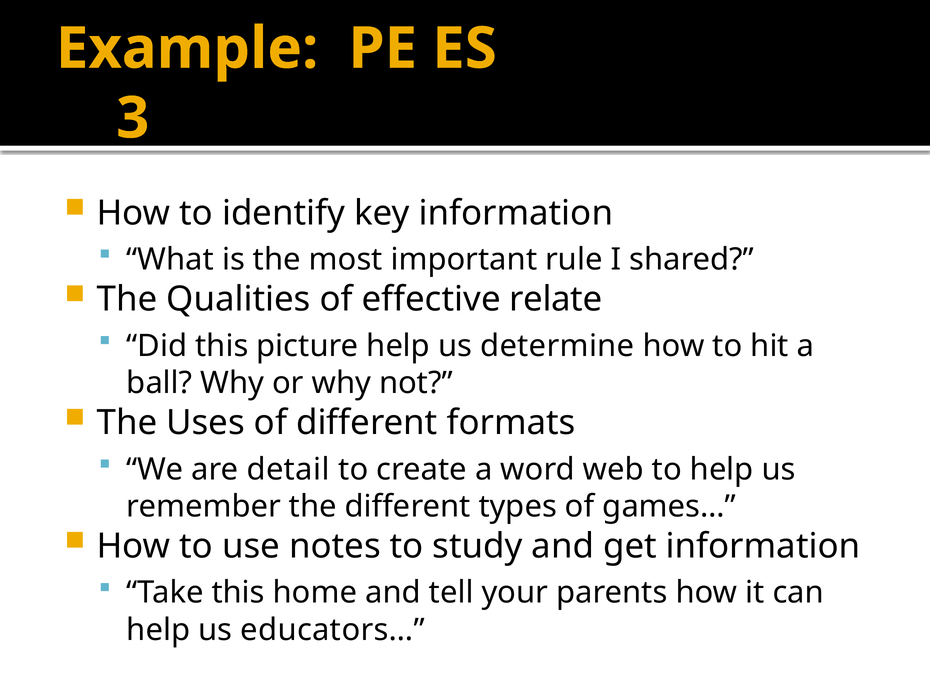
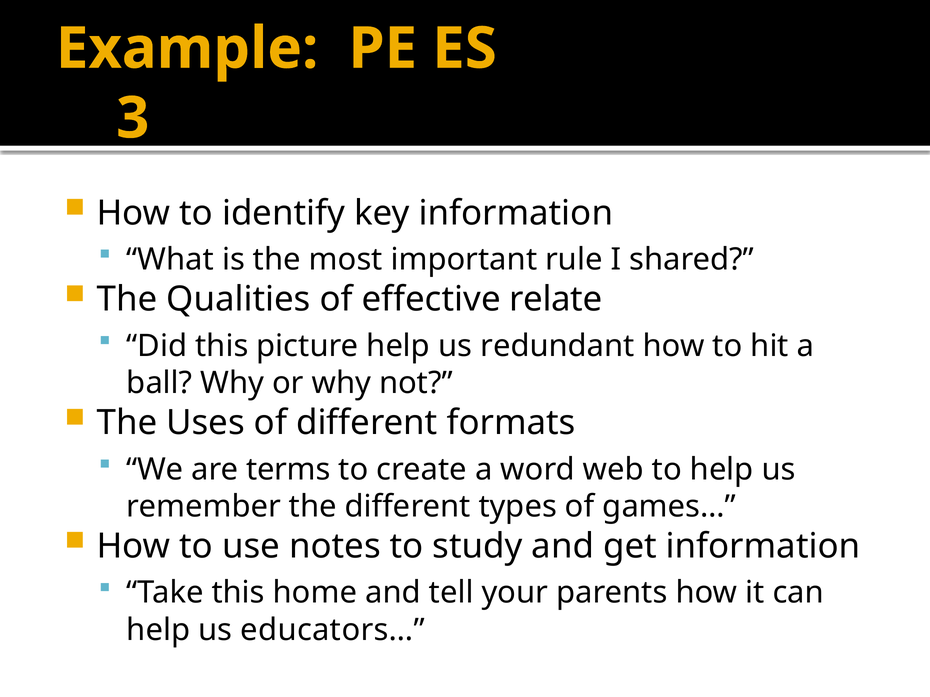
determine: determine -> redundant (557, 346)
detail: detail -> terms (288, 470)
